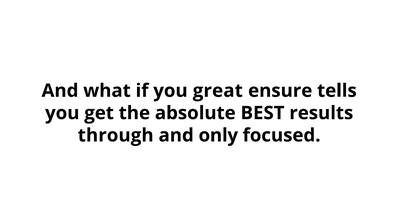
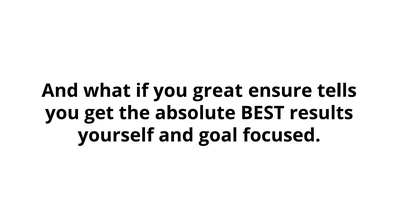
through: through -> yourself (116, 136)
only: only -> goal (218, 136)
